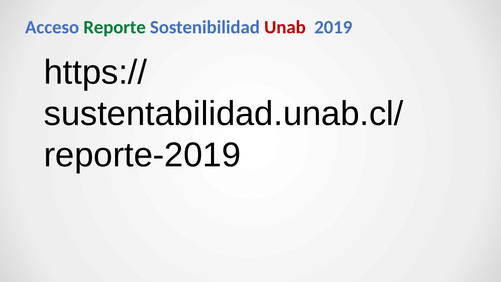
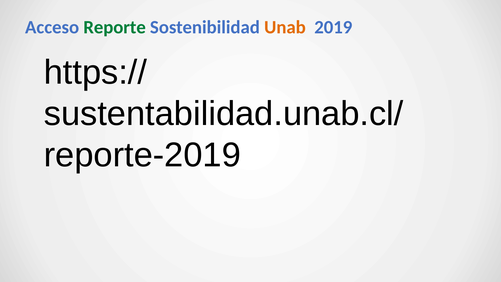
Unab colour: red -> orange (285, 27)
